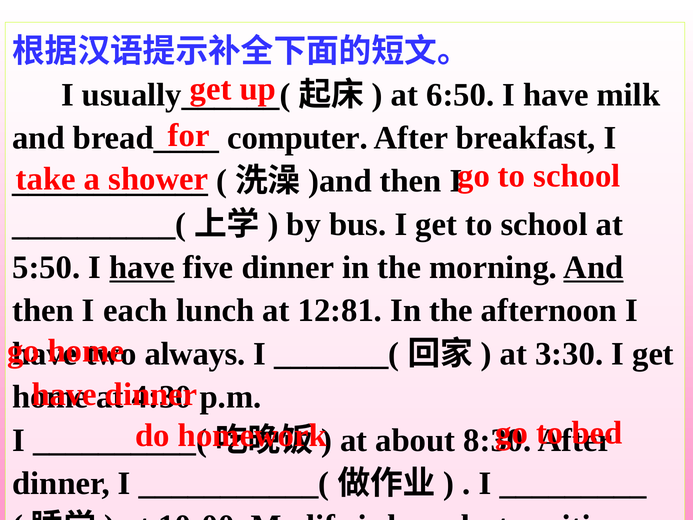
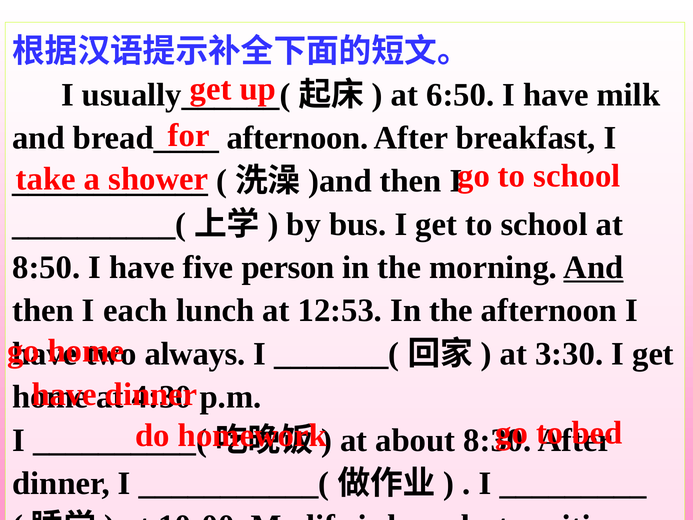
computer: computer -> afternoon (298, 138)
5:50: 5:50 -> 8:50 (46, 267)
have underline: present -> none (142, 267)
five dinner: dinner -> person (288, 267)
12:81: 12:81 -> 12:53 (340, 311)
